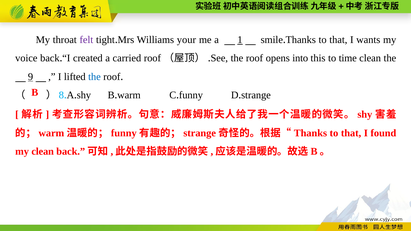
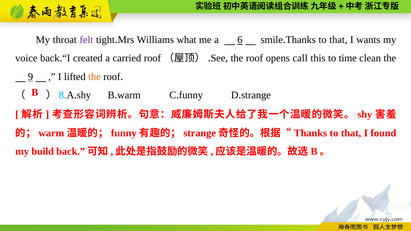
your: your -> what (187, 40)
1: 1 -> 6 (240, 40)
into: into -> call (300, 58)
the colour: blue -> orange (94, 77)
my clean: clean -> build (43, 152)
